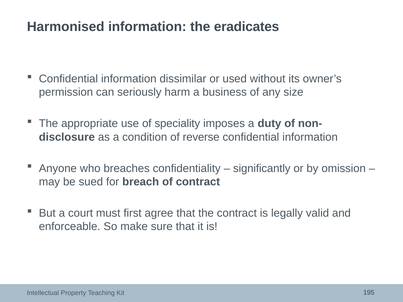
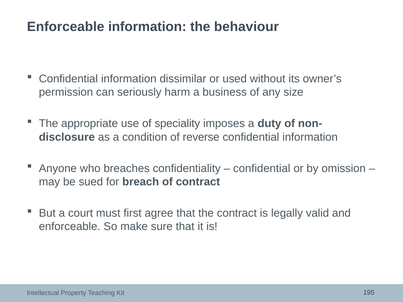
Harmonised: Harmonised -> Enforceable (66, 27)
eradicates: eradicates -> behaviour (246, 27)
significantly: significantly -> confidential (262, 169)
